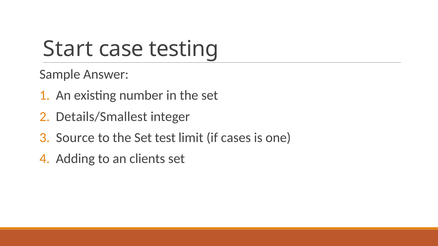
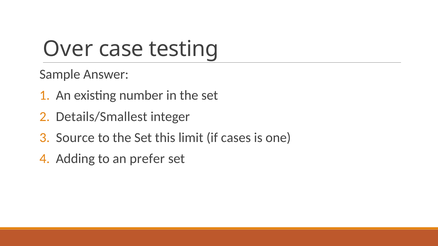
Start: Start -> Over (68, 49)
test: test -> this (165, 138)
clients: clients -> prefer (147, 159)
